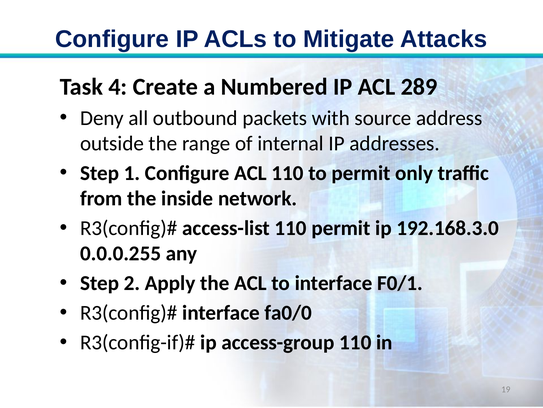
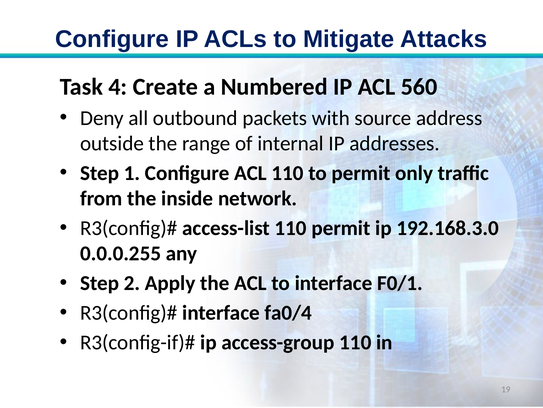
289: 289 -> 560 (419, 87)
fa0/0: fa0/0 -> fa0/4 (288, 312)
